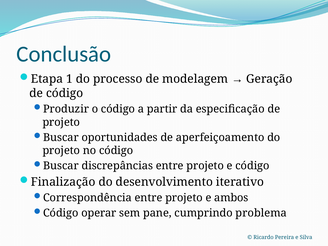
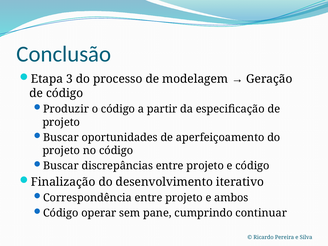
1: 1 -> 3 (69, 79)
problema: problema -> continuar (261, 213)
